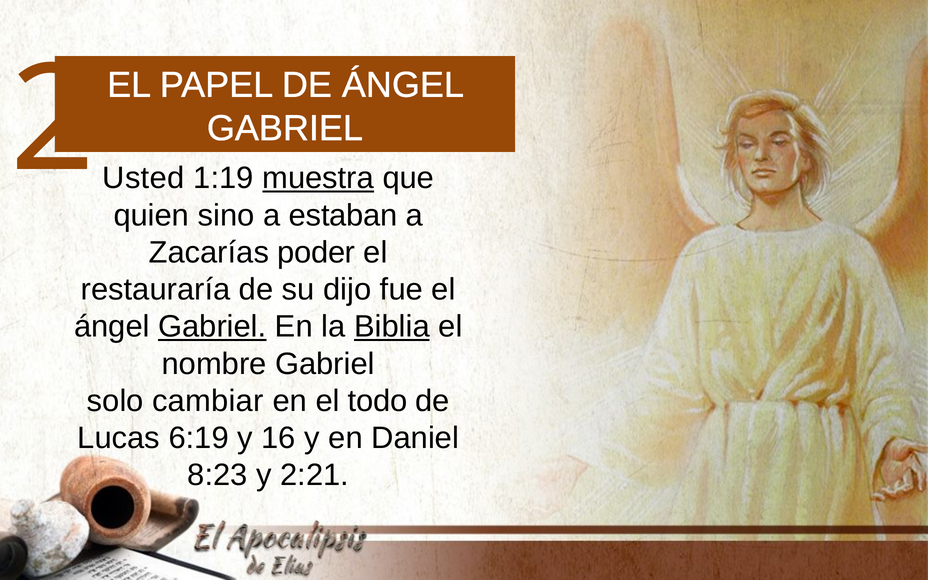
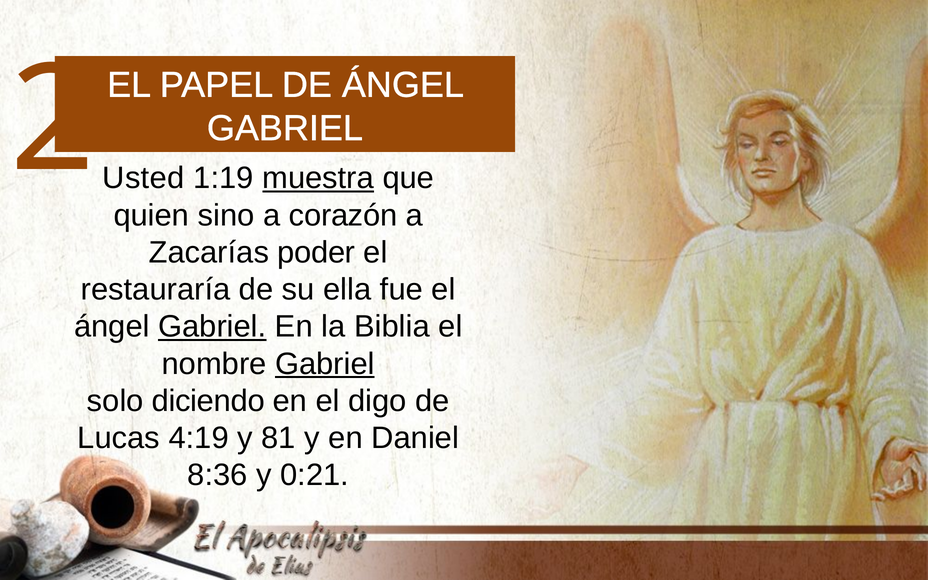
estaban: estaban -> corazón (343, 215)
dijo: dijo -> ella (347, 290)
Biblia underline: present -> none (392, 327)
Gabriel underline: none -> present (325, 364)
cambiar: cambiar -> diciendo (208, 401)
todo: todo -> digo (377, 401)
6:19: 6:19 -> 4:19 (199, 438)
16: 16 -> 81 (278, 438)
8:23: 8:23 -> 8:36 (218, 475)
2:21: 2:21 -> 0:21 (315, 475)
